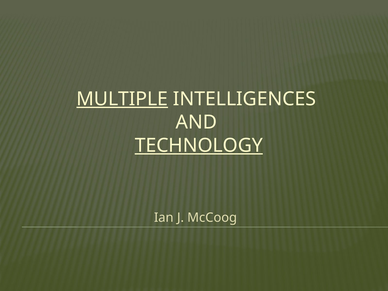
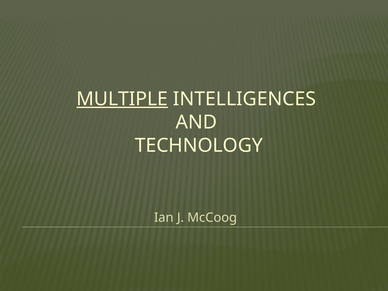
TECHNOLOGY underline: present -> none (199, 146)
